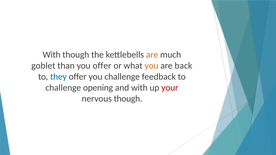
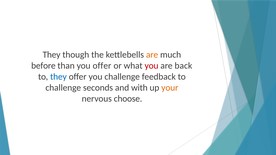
With: With -> They (52, 55)
goblet: goblet -> before (43, 66)
you colour: orange -> red (152, 66)
opening: opening -> seconds (98, 88)
your colour: red -> orange (170, 88)
nervous though: though -> choose (128, 99)
